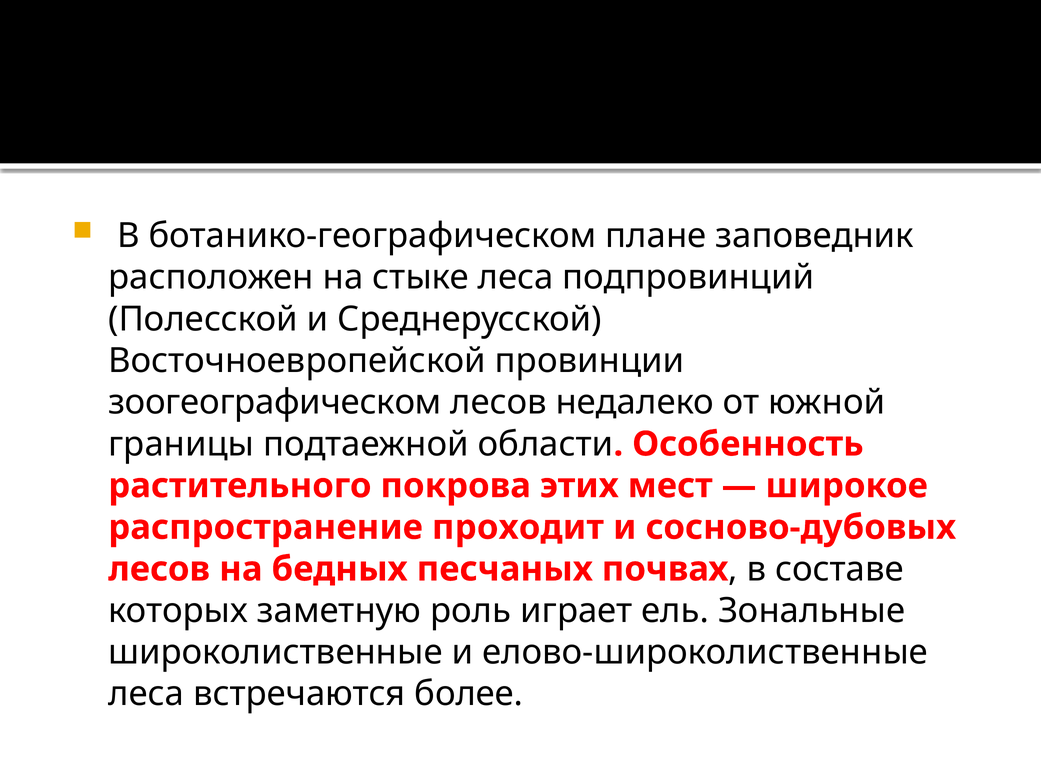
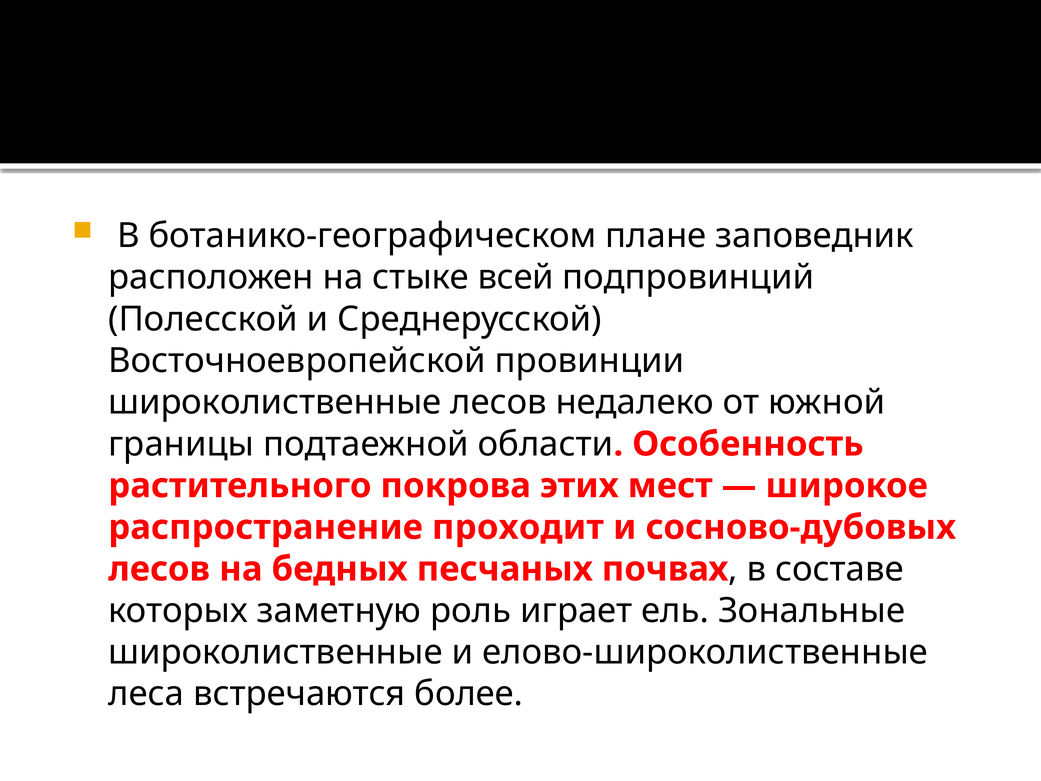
стыке леса: леса -> всей (516, 277)
зоогеографическом: зоогеографическом -> широколиственные (275, 402)
